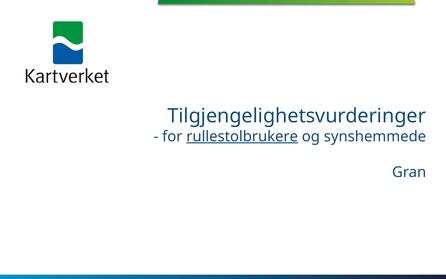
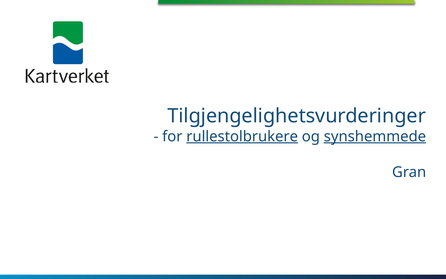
synshemmede underline: none -> present (375, 136)
